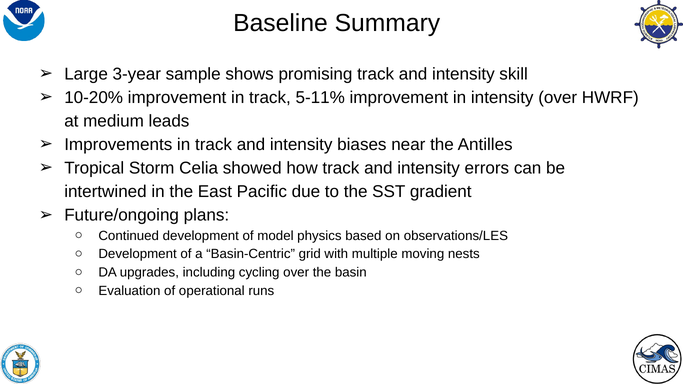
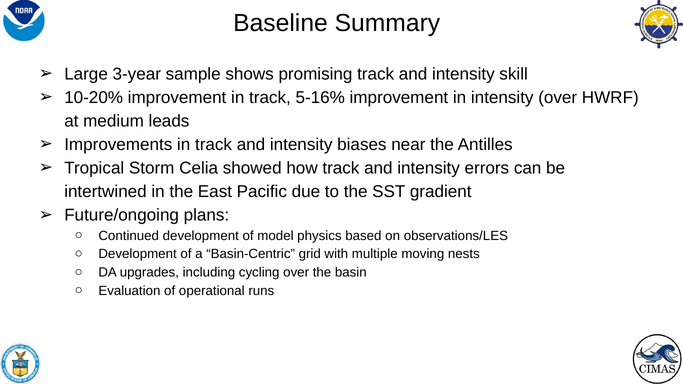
5-11%: 5-11% -> 5-16% (320, 98)
